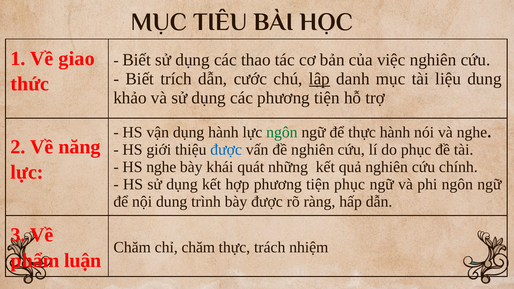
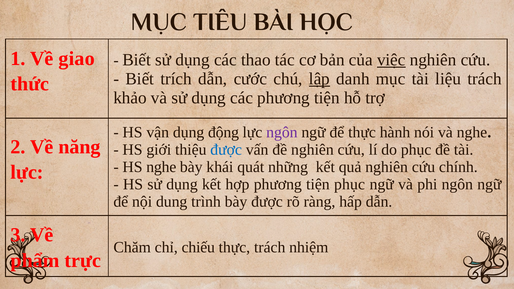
việc underline: none -> present (391, 60)
liệu dung: dung -> trách (484, 79)
dụng hành: hành -> động (224, 132)
ngôn colour: green -> purple (282, 132)
chỉ chăm: chăm -> chiếu (198, 247)
luận: luận -> trực (83, 261)
